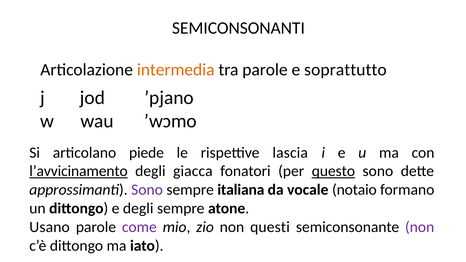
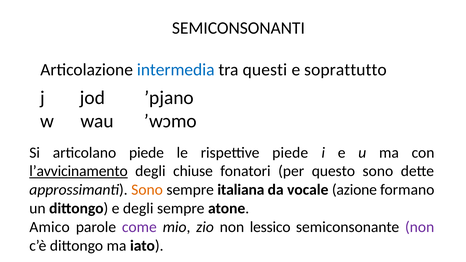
intermedia colour: orange -> blue (176, 70)
tra parole: parole -> questi (265, 70)
rispettive lascia: lascia -> piede (290, 153)
giacca: giacca -> chiuse (193, 171)
questo underline: present -> none (333, 171)
Sono colour: purple -> orange (147, 190)
notaio: notaio -> azione (354, 190)
Usano: Usano -> Amico (50, 227)
questi: questi -> lessico (270, 227)
